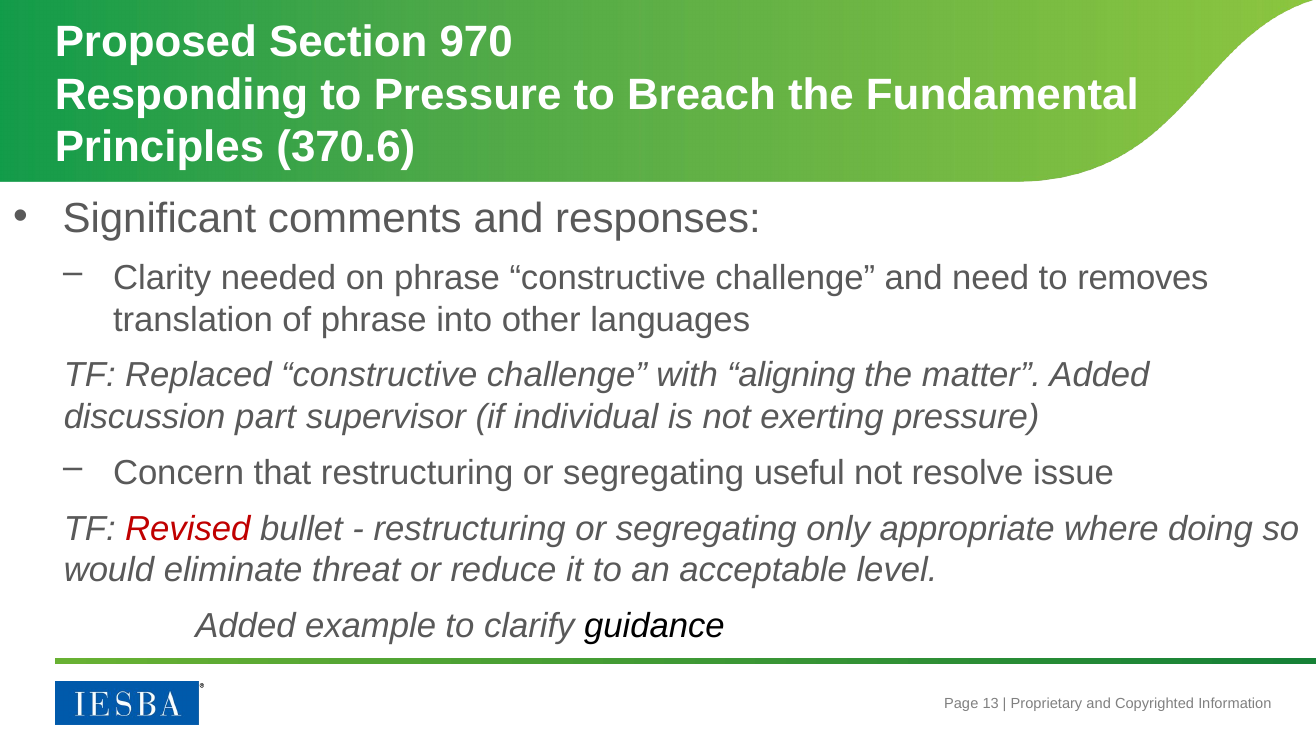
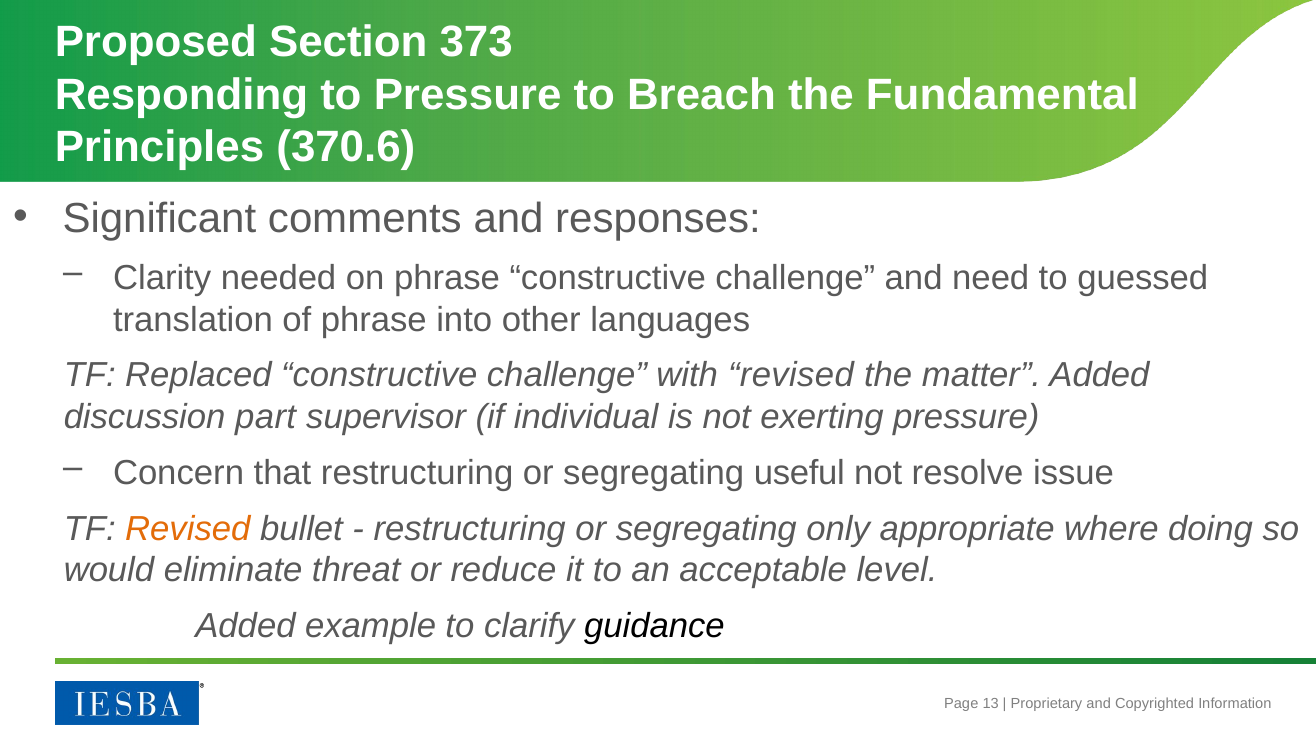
970: 970 -> 373 (476, 42)
removes: removes -> guessed (1143, 278)
with aligning: aligning -> revised (791, 376)
Revised colour: red -> orange (188, 529)
